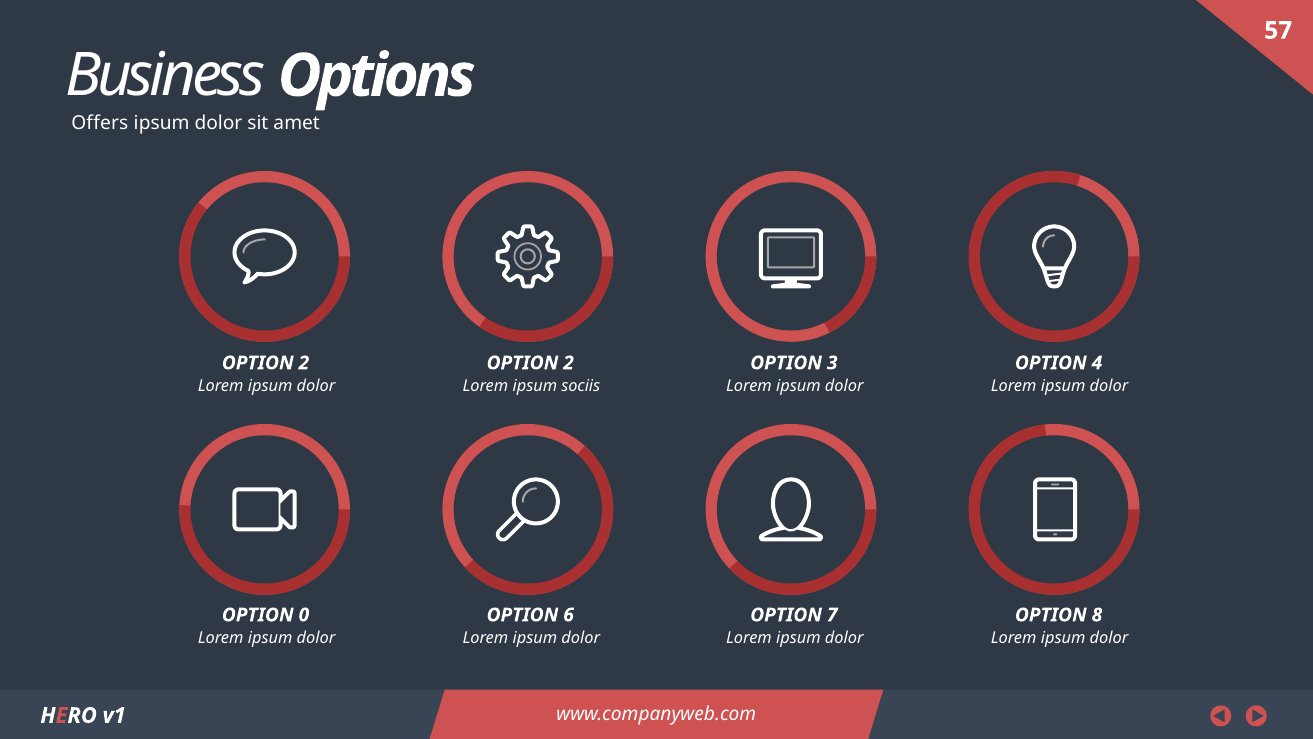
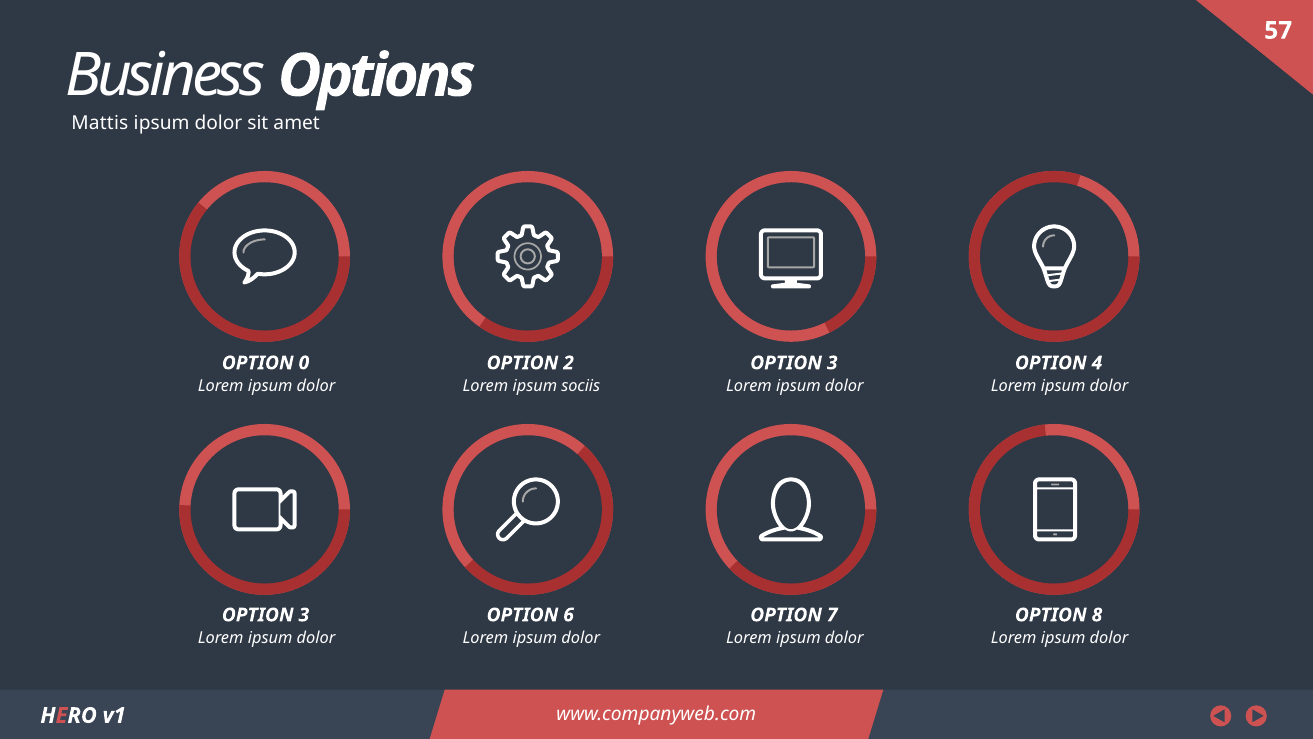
Offers: Offers -> Mattis (100, 123)
2: 2 -> 0 (304, 363)
0: 0 -> 3 (304, 615)
